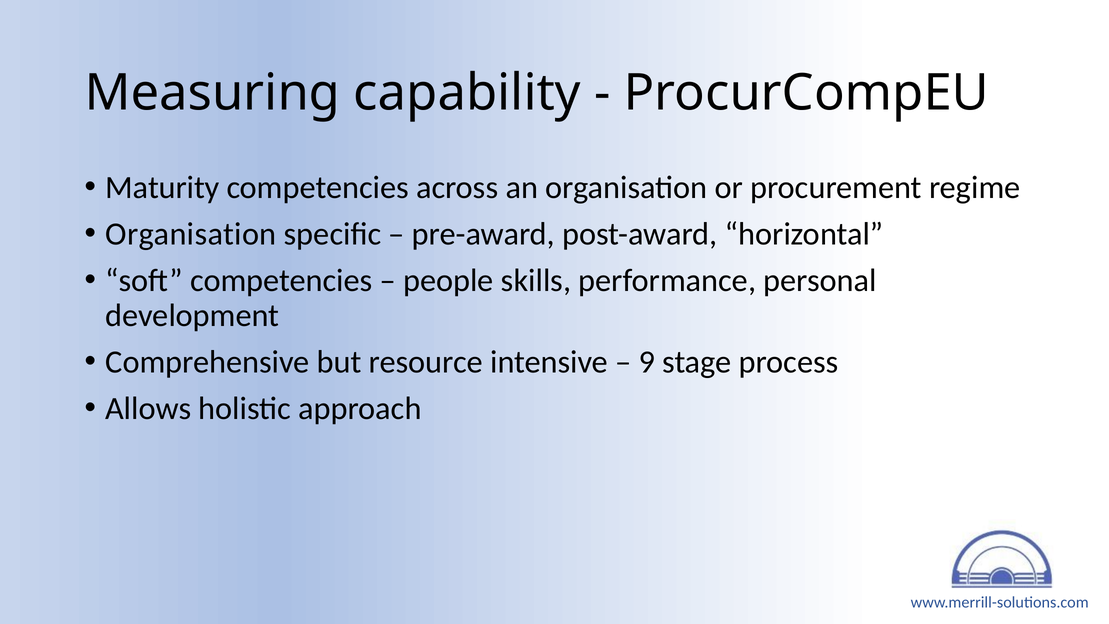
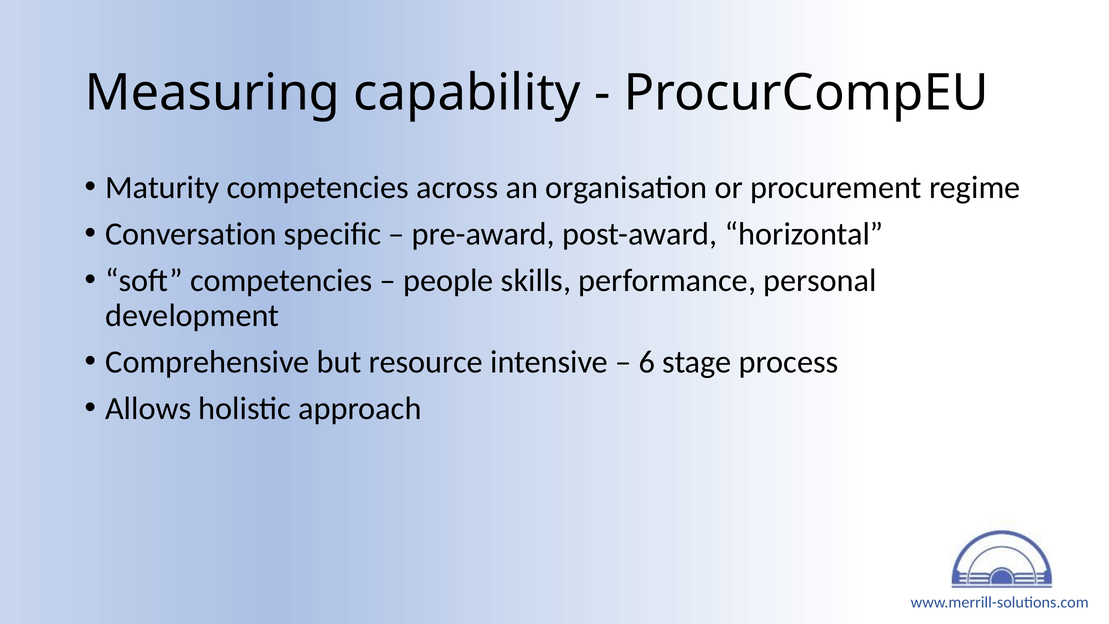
Organisation: Organisation -> Conversation (191, 234)
9: 9 -> 6 (647, 362)
